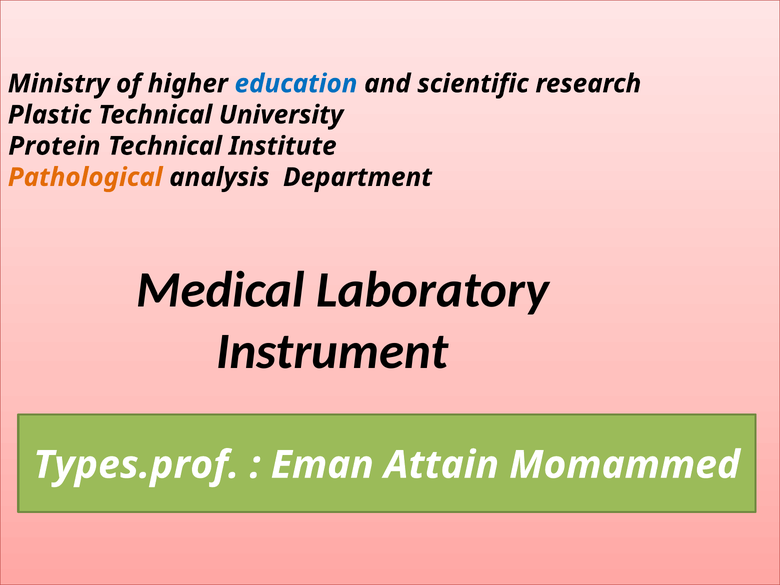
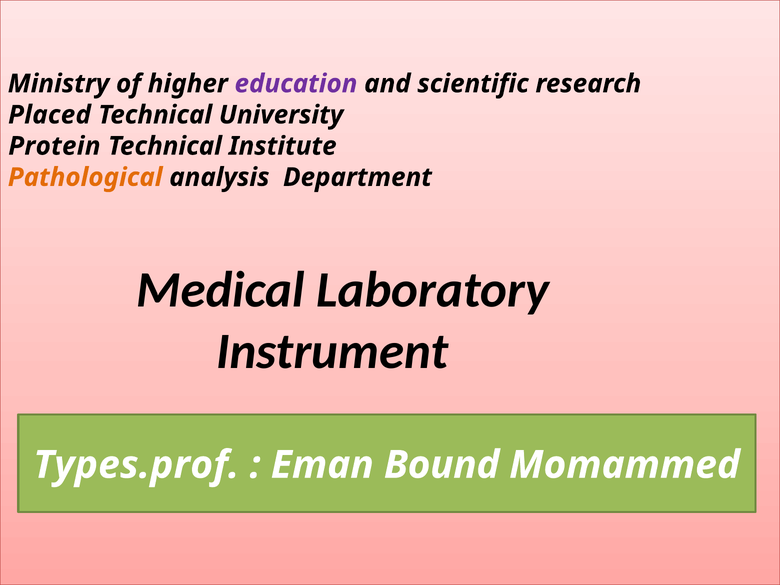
education colour: blue -> purple (296, 84)
Plastic: Plastic -> Placed (50, 115)
Attain: Attain -> Bound (442, 465)
